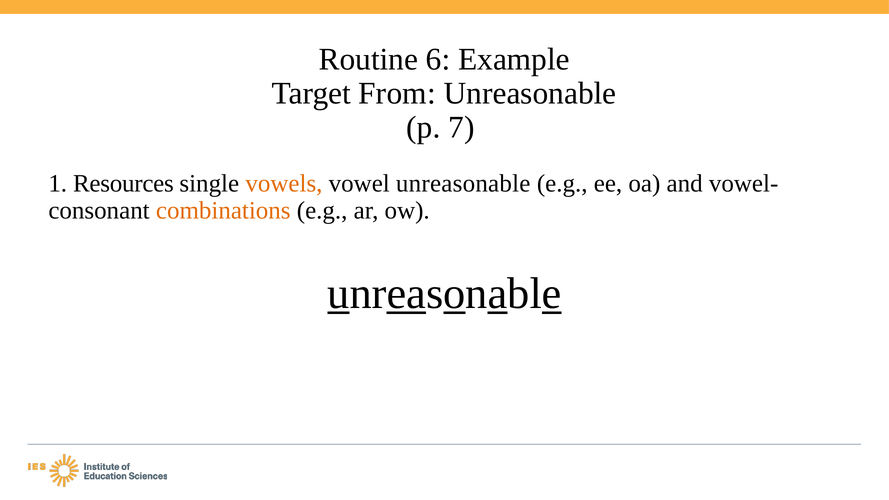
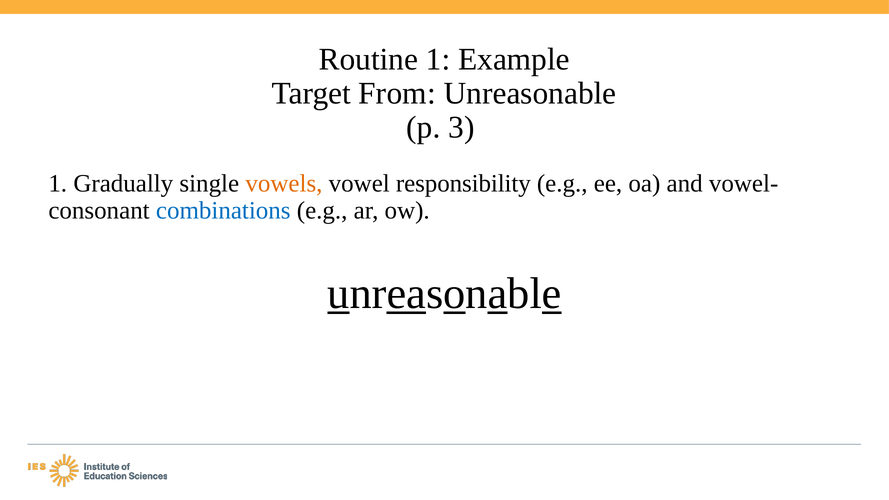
Routine 6: 6 -> 1 (438, 59)
7: 7 -> 3 (461, 127)
Resources: Resources -> Gradually (123, 183)
vowel unreasonable: unreasonable -> responsibility (463, 183)
combinations colour: orange -> blue (223, 210)
